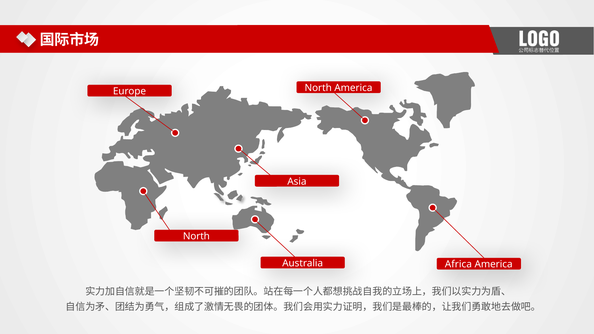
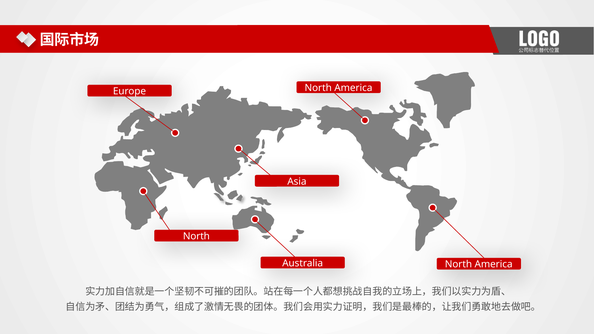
Africa: Africa -> North (458, 264)
